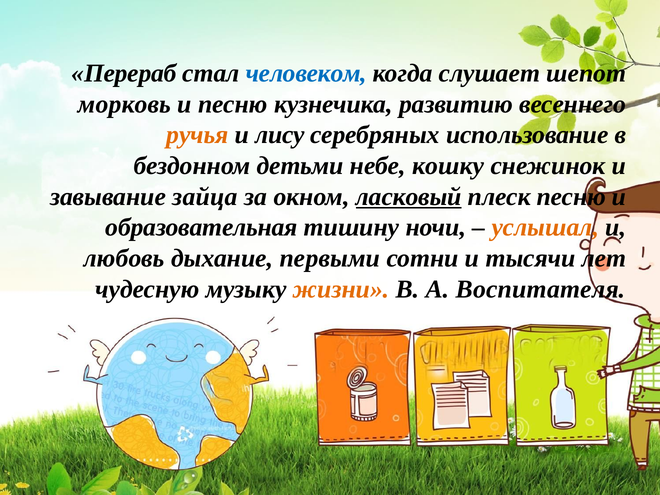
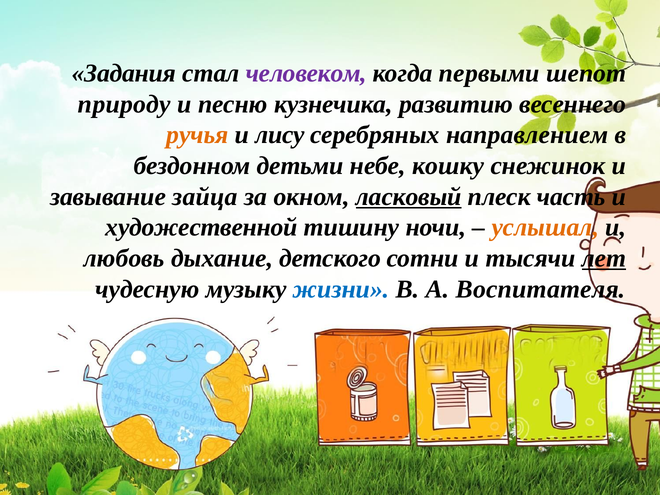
Перераб: Перераб -> Задания (124, 73)
человеком colour: blue -> purple (306, 73)
слушает: слушает -> первыми (489, 73)
морковь: морковь -> природу (124, 104)
использование: использование -> направлением (527, 135)
плеск песню: песню -> часть (571, 197)
образовательная: образовательная -> художественной (202, 227)
первыми: первыми -> детского (330, 258)
лет underline: none -> present (604, 258)
жизни colour: orange -> blue (341, 289)
